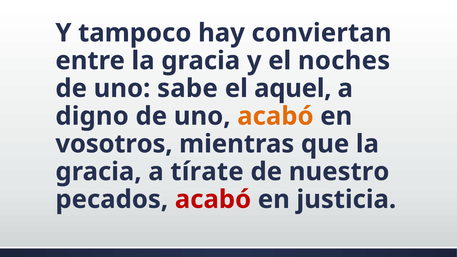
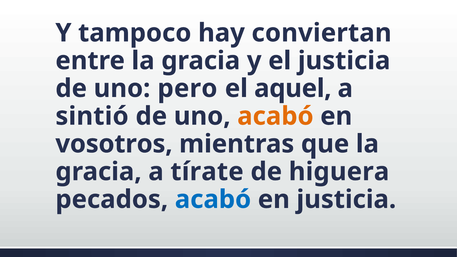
el noches: noches -> justicia (344, 61)
sabe: sabe -> pero (187, 88)
digno: digno -> sintió (92, 116)
nuestro: nuestro -> higuera (339, 172)
acabó colour: red -> blue (213, 199)
